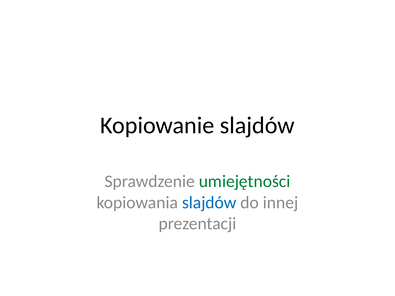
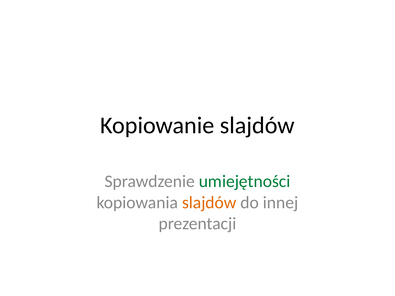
slajdów colour: blue -> orange (209, 203)
